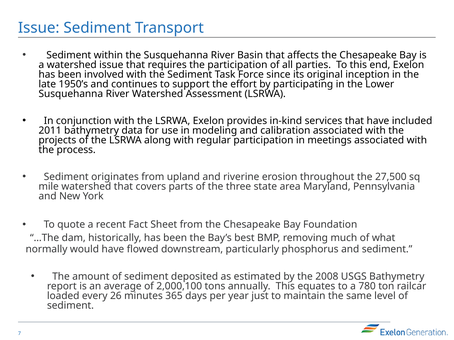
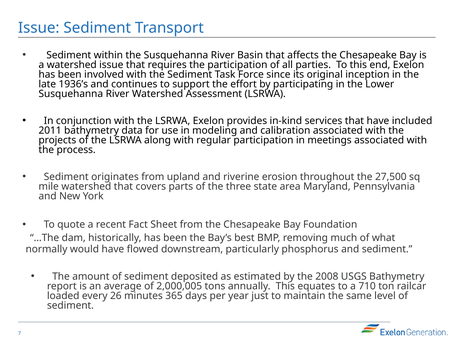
1950’s: 1950’s -> 1936’s (73, 84)
2,000,100: 2,000,100 -> 2,000,005 (179, 287)
780: 780 -> 710 (367, 287)
